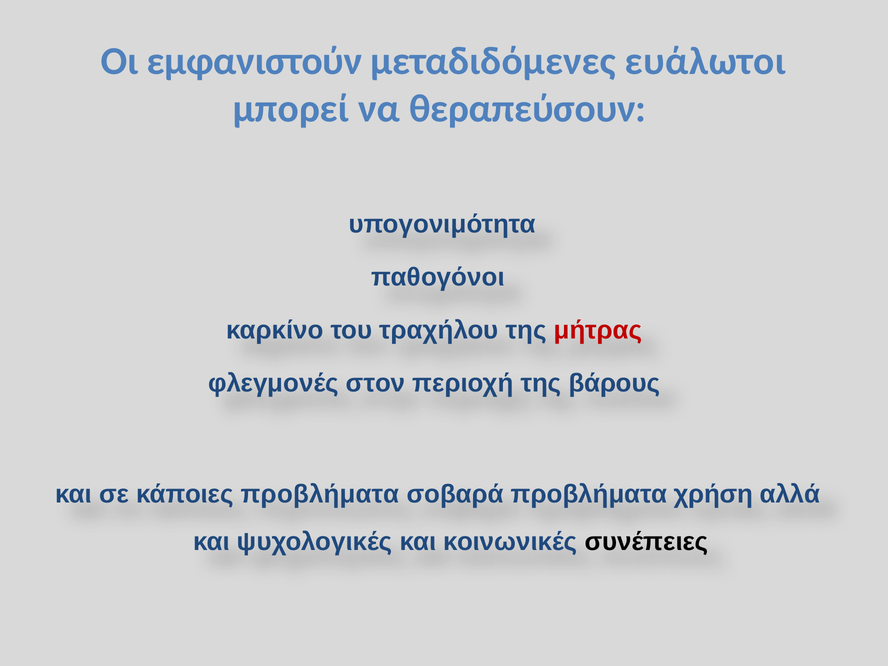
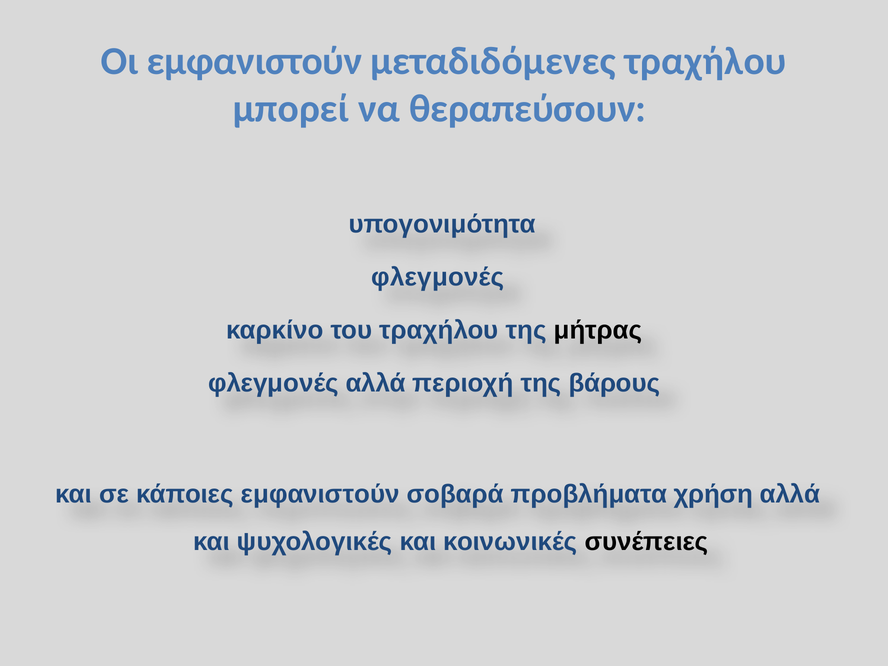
μεταδιδόμενες ευάλωτοι: ευάλωτοι -> τραχήλου (706, 61)
παθογόνοι: παθογόνοι -> φλεγμονές (438, 277)
μήτρας colour: red -> black (598, 330)
φλεγμονές στον: στον -> αλλά (376, 383)
κάποιες προβλήματα: προβλήματα -> εμφανιστούν (320, 494)
